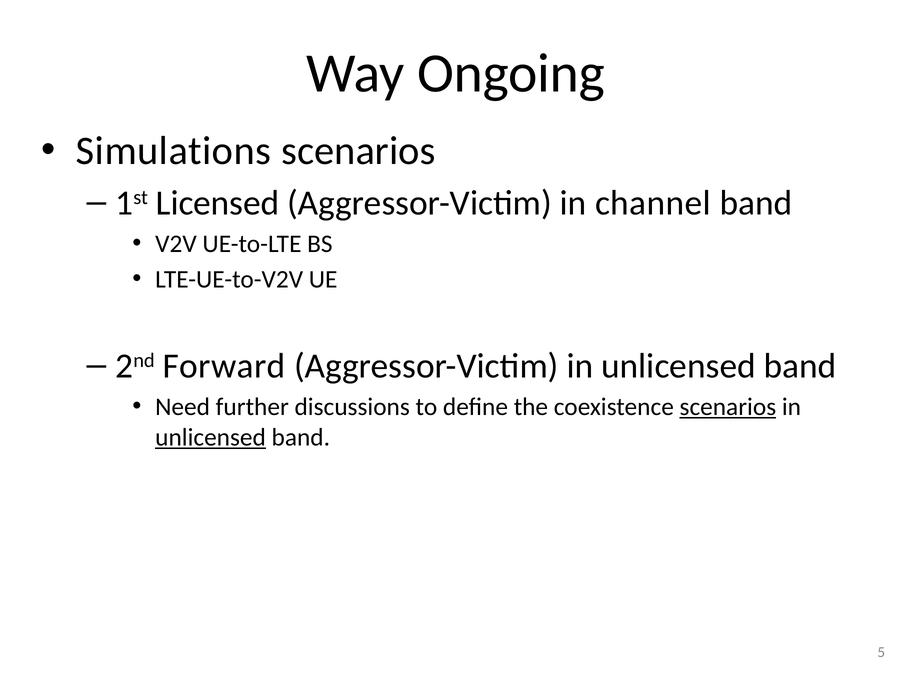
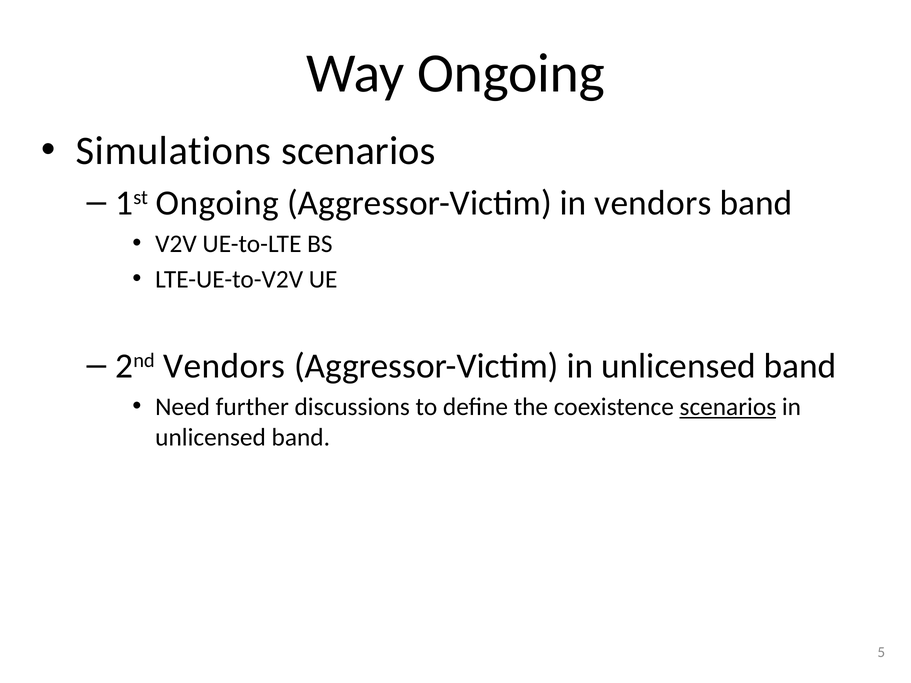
1st Licensed: Licensed -> Ongoing (217, 203)
in channel: channel -> vendors (653, 203)
2nd Forward: Forward -> Vendors (224, 366)
unlicensed underline: present -> none (211, 437)
